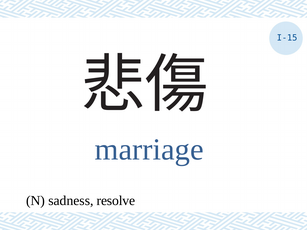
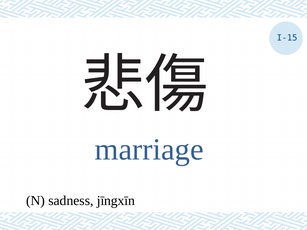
resolve: resolve -> jīngxīn (116, 201)
